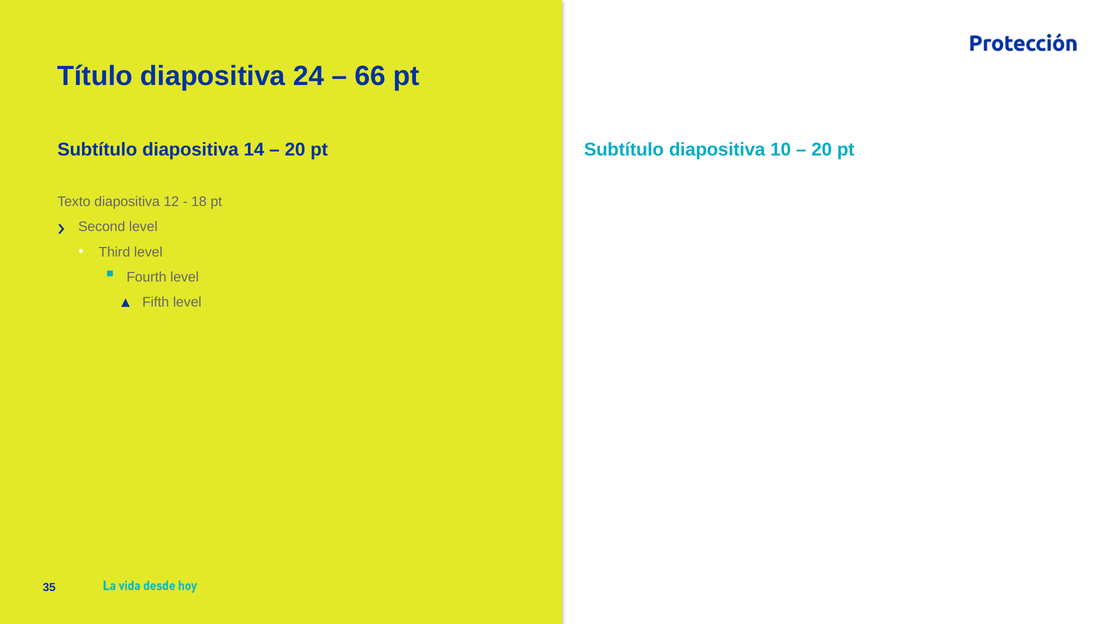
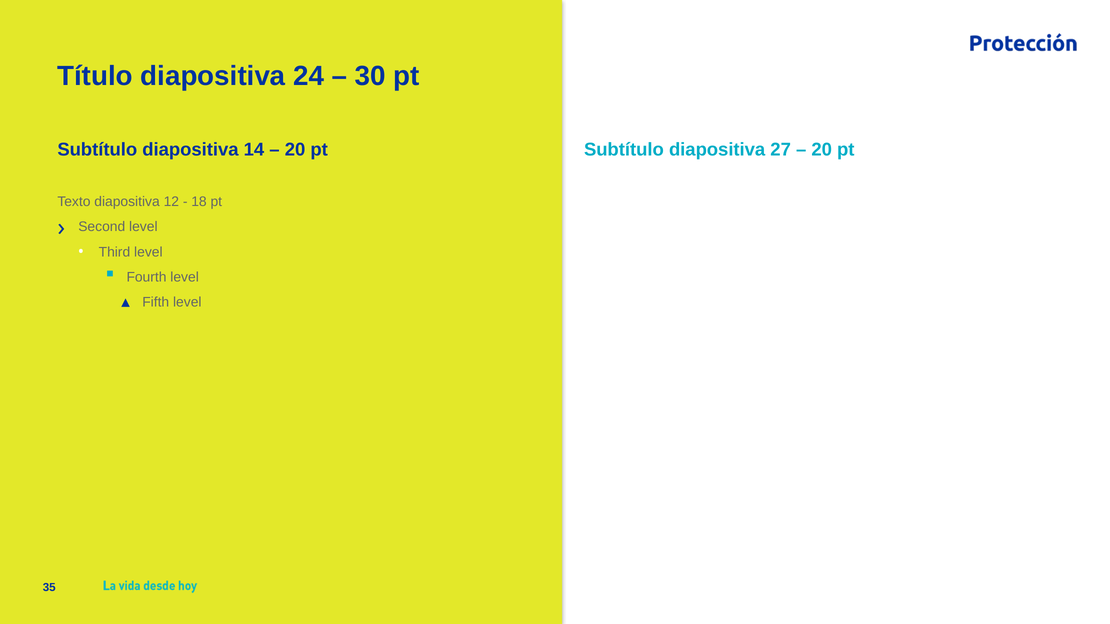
66: 66 -> 30 (370, 76)
10: 10 -> 27 (781, 150)
